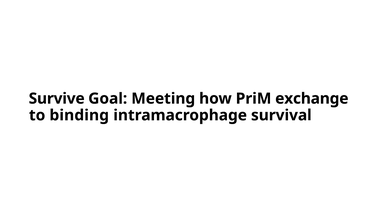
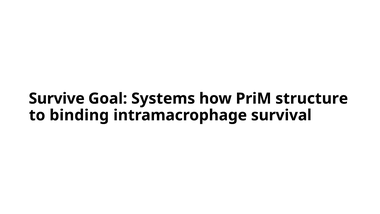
Meeting: Meeting -> Systems (163, 98)
exchange: exchange -> structure (312, 98)
